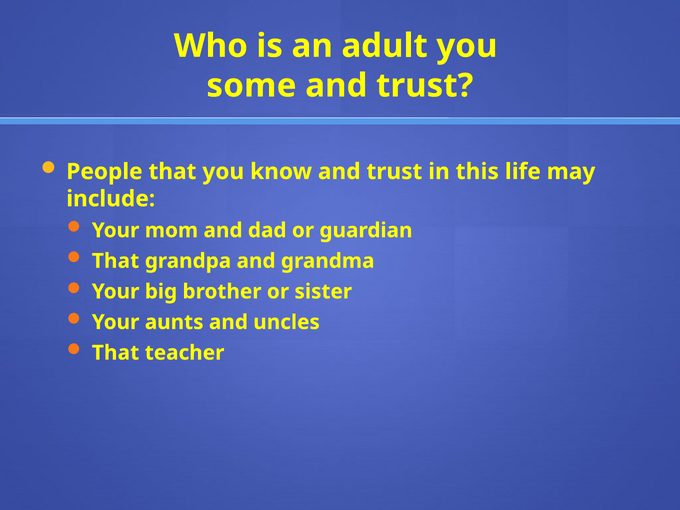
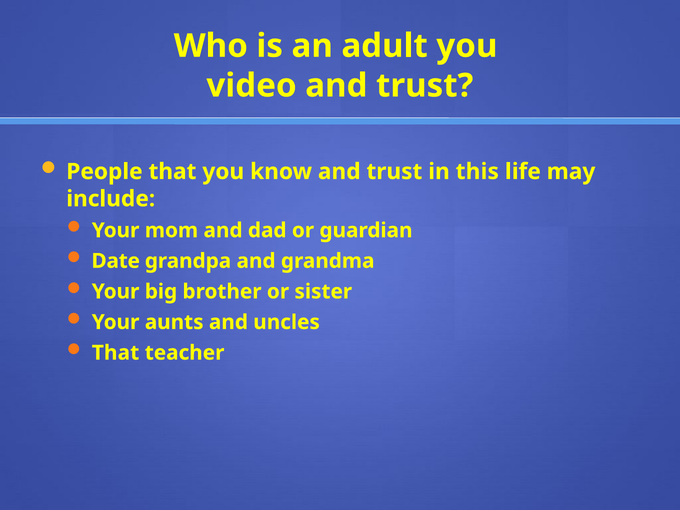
some: some -> video (252, 86)
That: That -> Date (116, 261)
